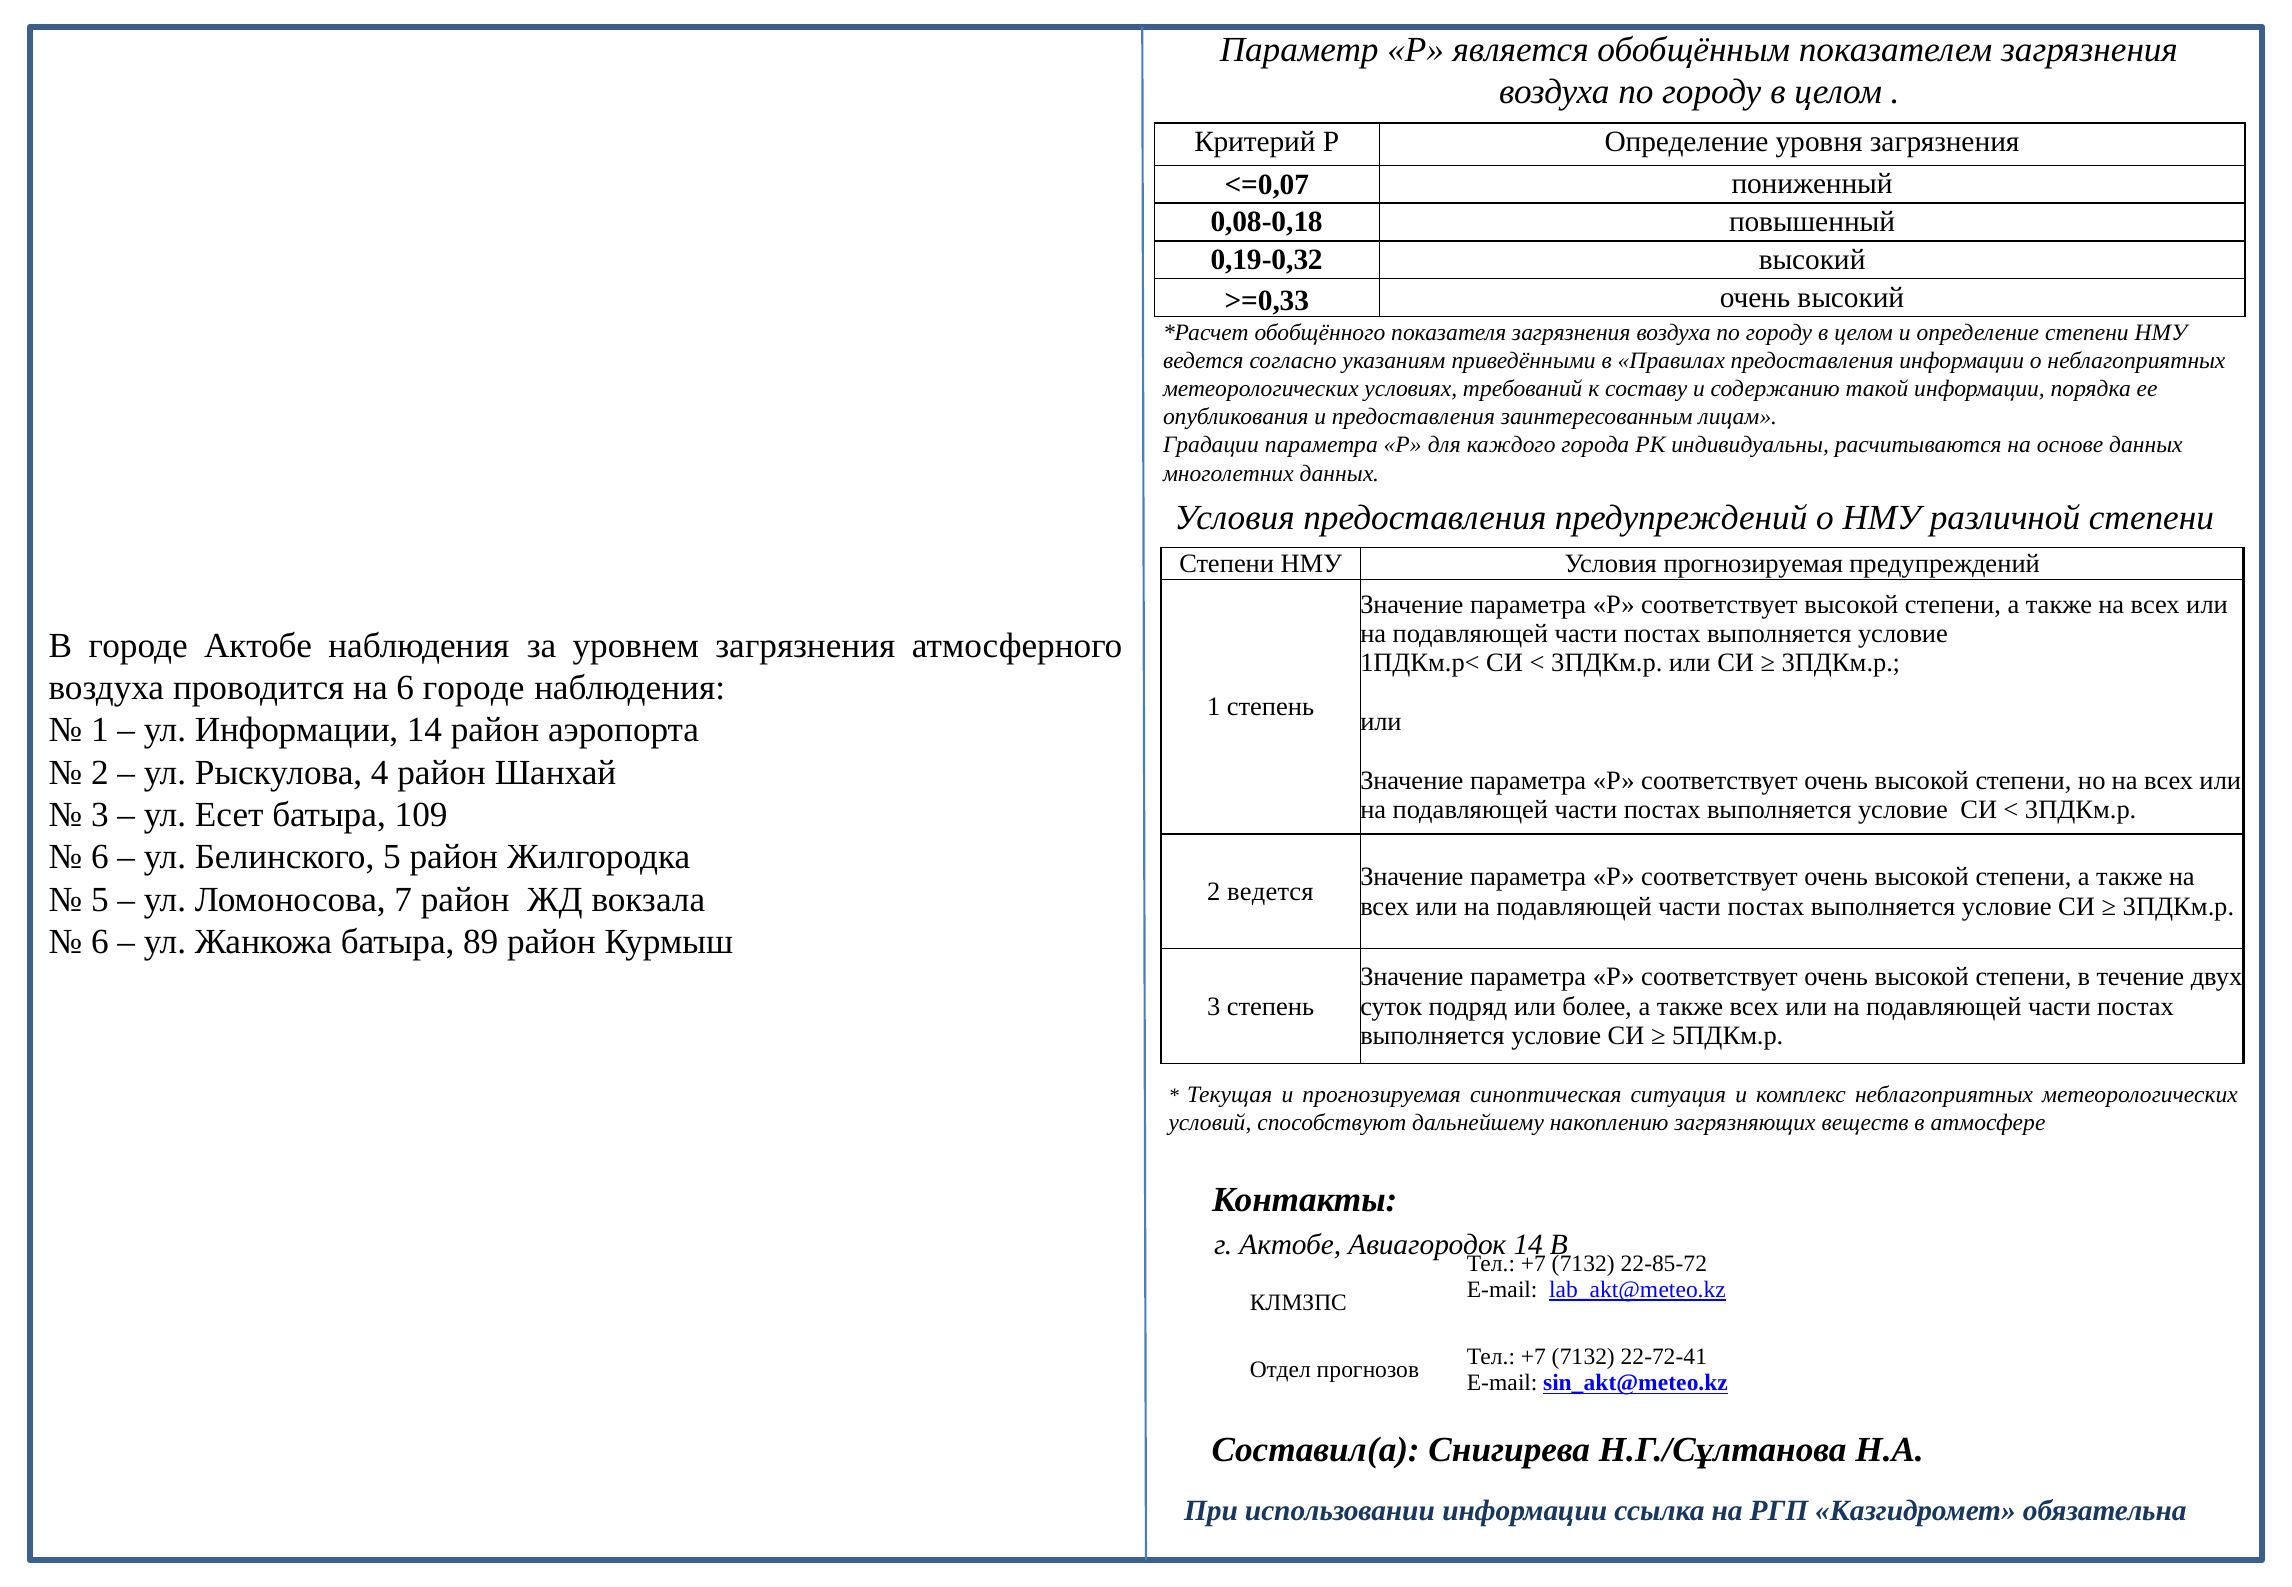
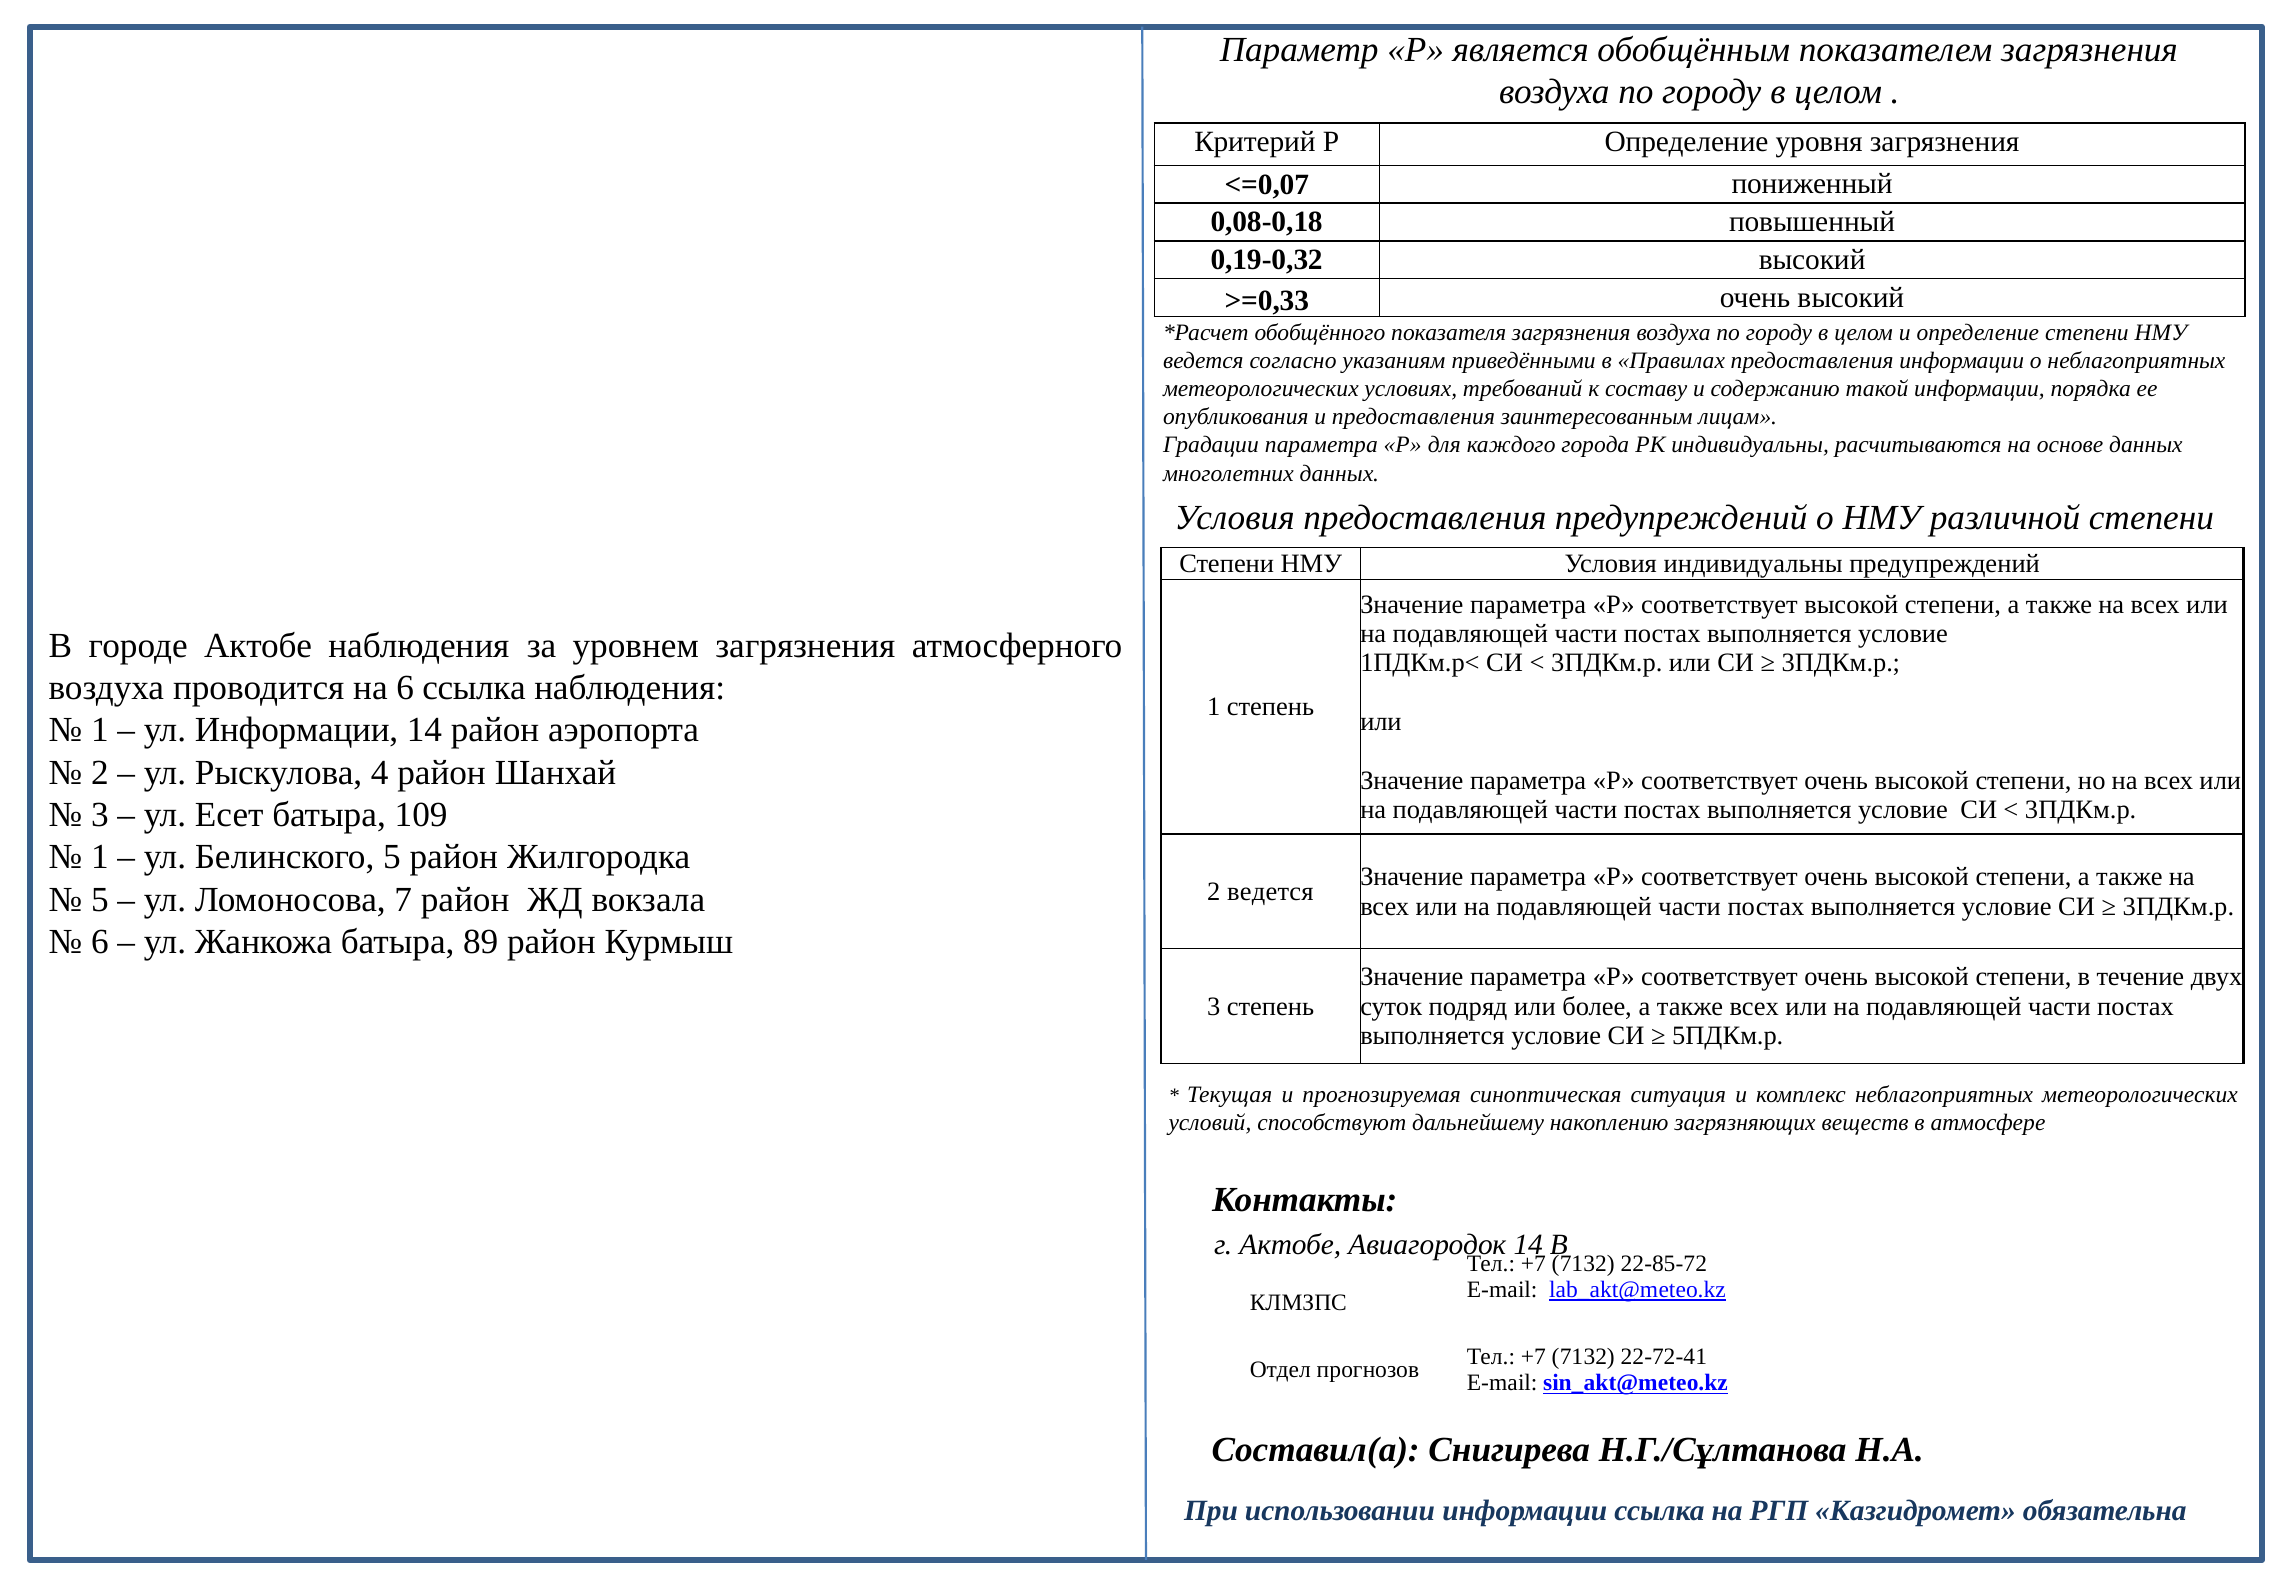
Условия прогнозируемая: прогнозируемая -> индивидуальны (1753, 564)
6 городе: городе -> ссылка (474, 688)
6: 6 -> 1 (100, 857)
